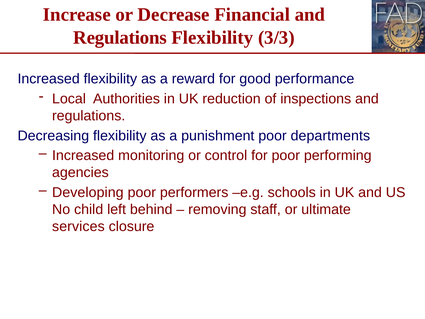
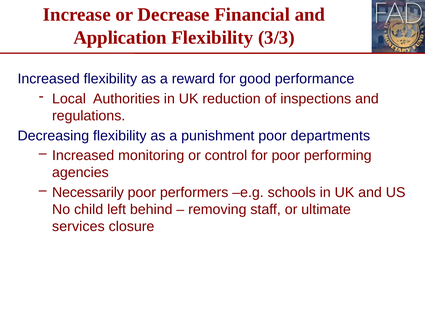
Regulations: Regulations -> Application (120, 37)
Developing: Developing -> Necessarily (88, 192)
